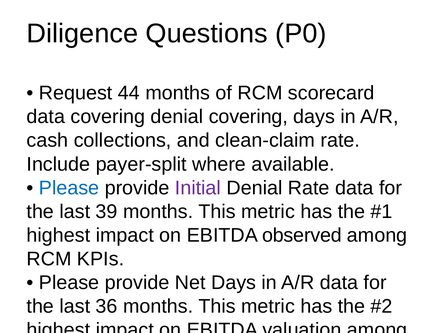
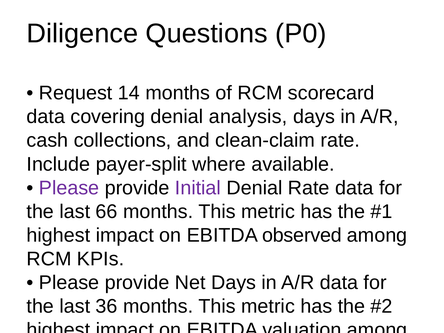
44: 44 -> 14 (129, 93)
denial covering: covering -> analysis (248, 117)
Please colour: blue -> purple (69, 188)
39: 39 -> 66 (107, 212)
